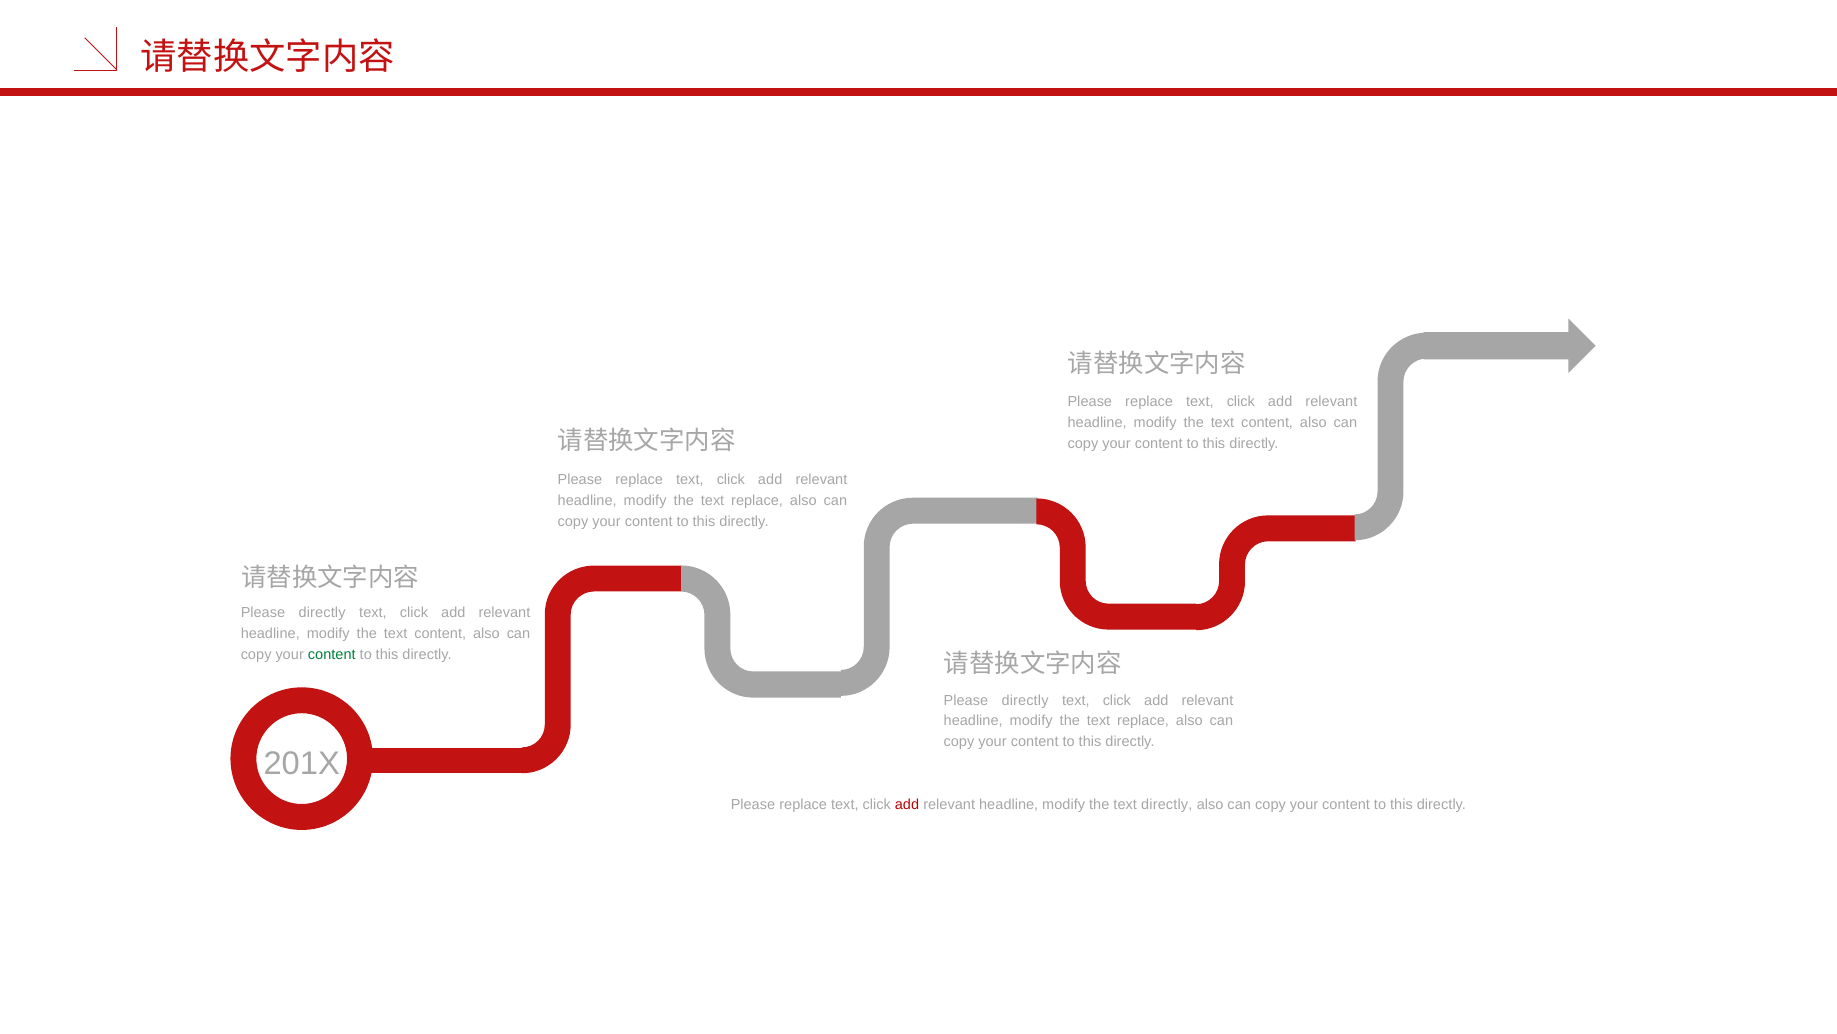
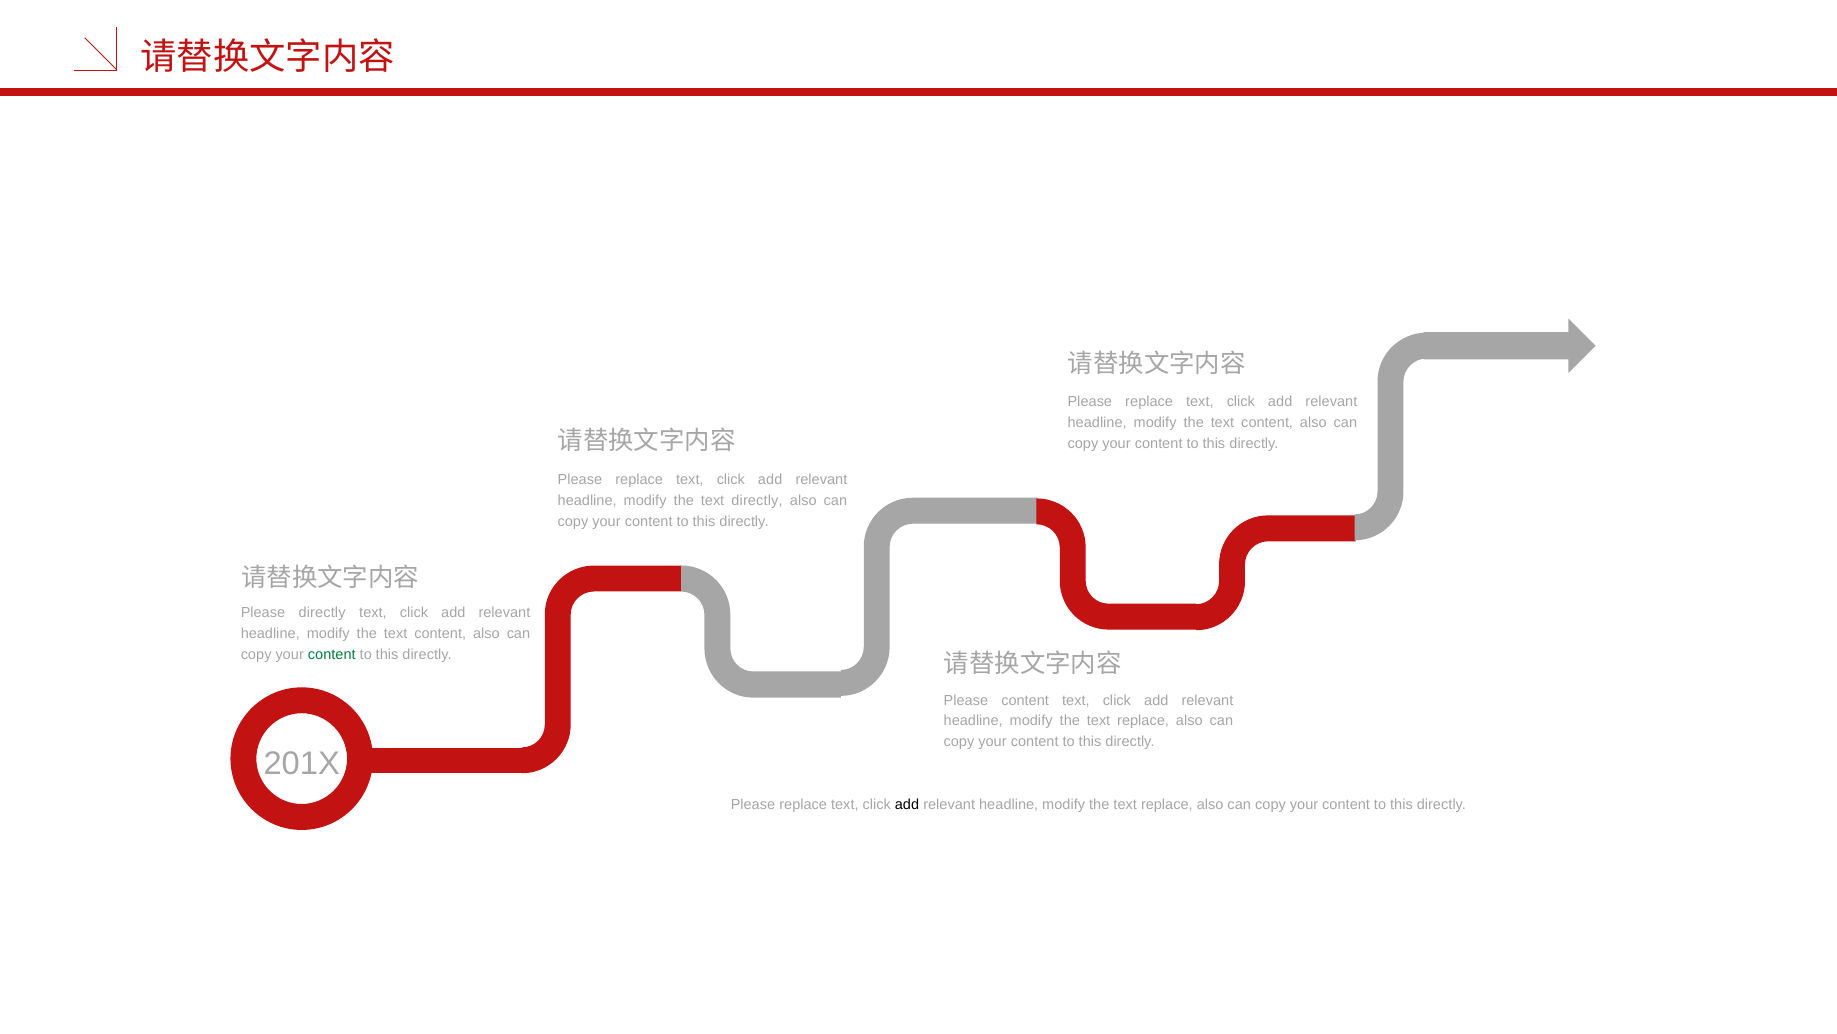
replace: replace -> directly (757, 500)
directly: directly -> content (1025, 700)
add colour: red -> black (907, 804)
directly: directly -> replace (1167, 804)
